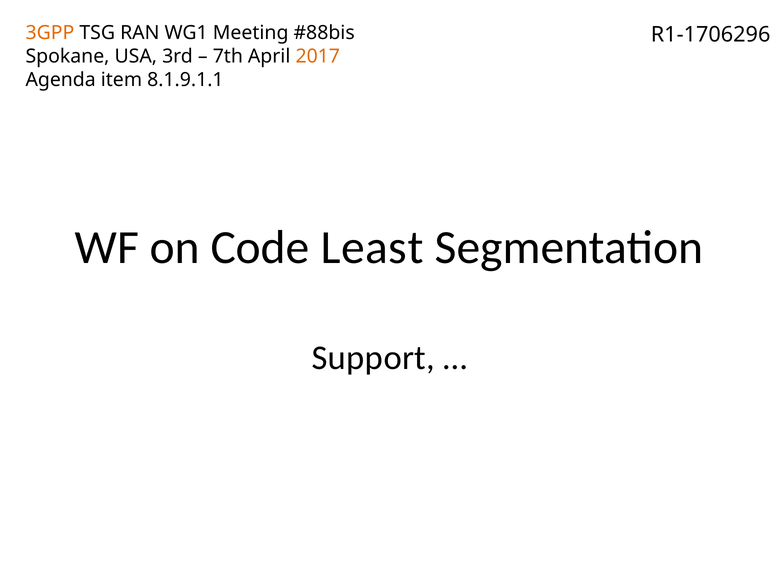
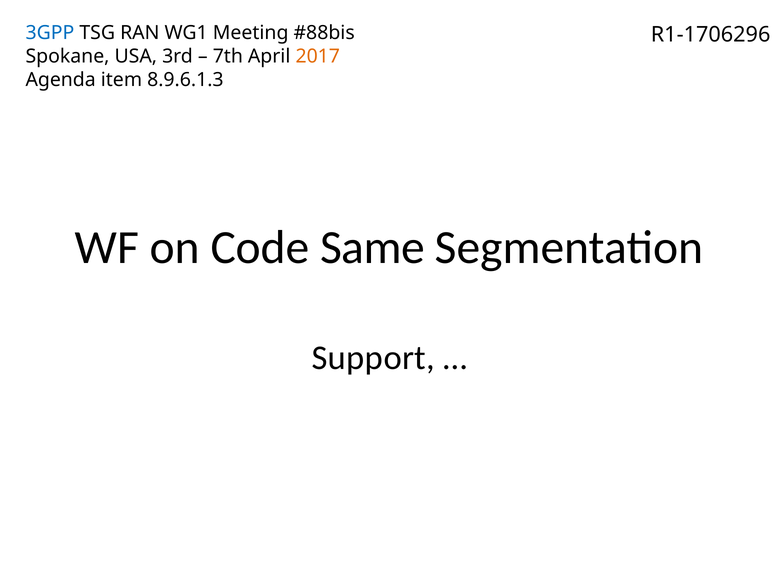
3GPP colour: orange -> blue (50, 33)
8.1.9.1.1: 8.1.9.1.1 -> 8.9.6.1.3 (185, 80)
Least: Least -> Same (372, 247)
